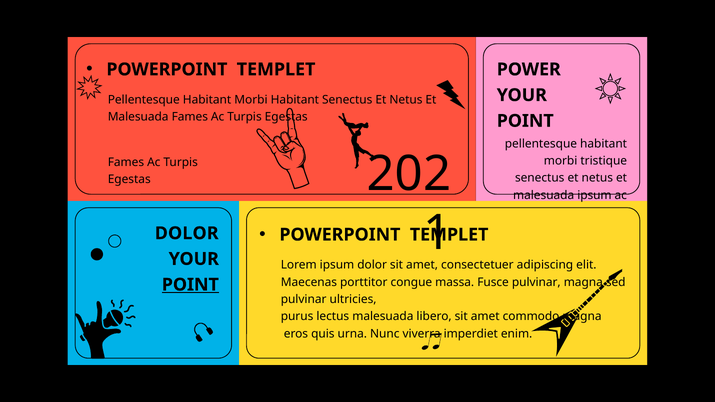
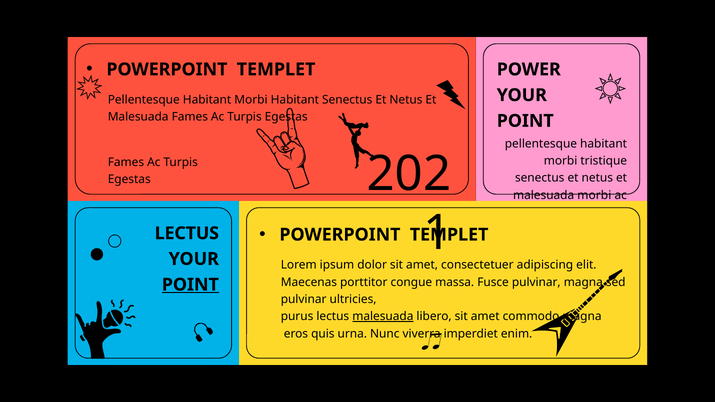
malesuada ipsum: ipsum -> morbi (594, 195)
DOLOR: DOLOR -> LECTUS (187, 233)
malesuada underline: none -> present (383, 317)
